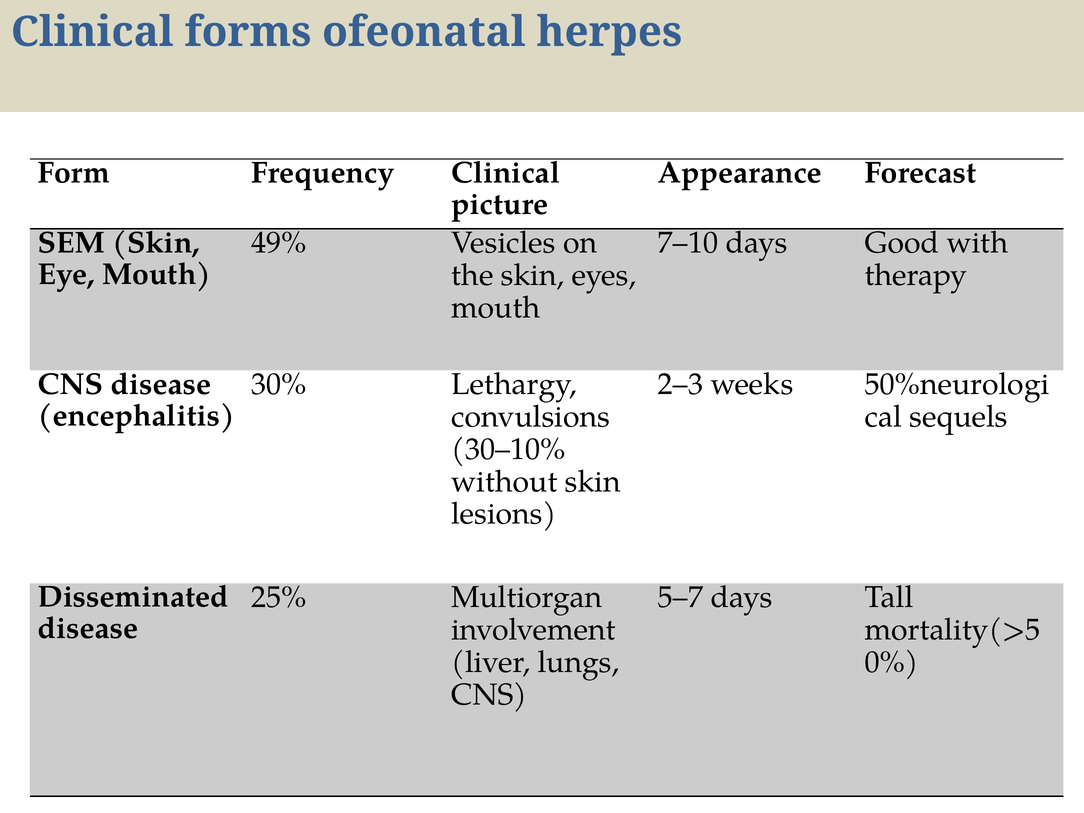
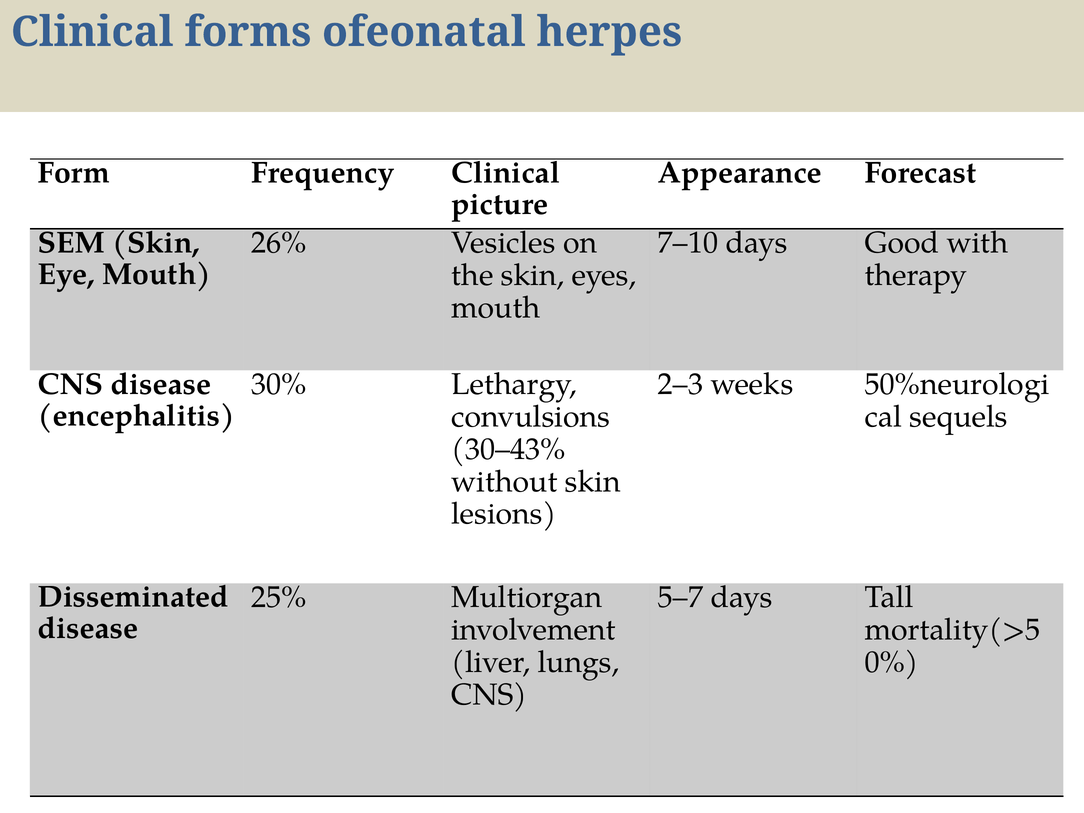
49%: 49% -> 26% (279, 243)
30–10%: 30–10% -> 30–43% (508, 449)
